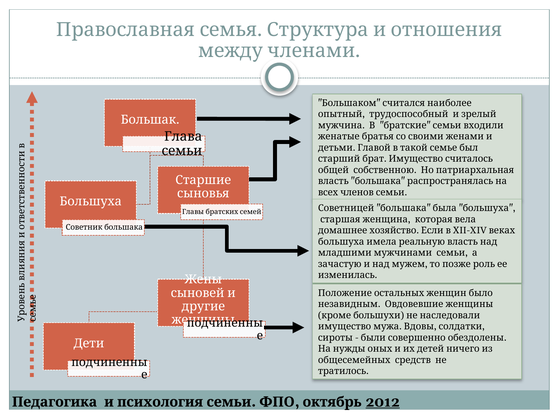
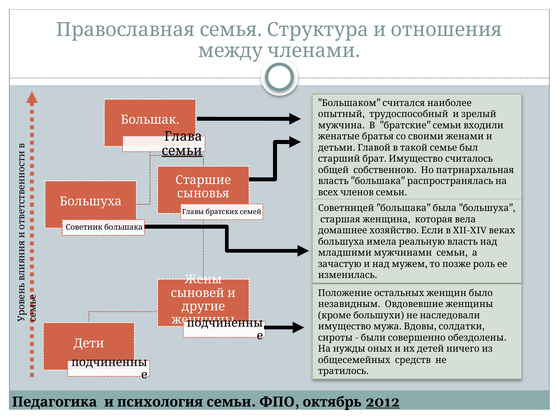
семьи underline: none -> present (182, 151)
